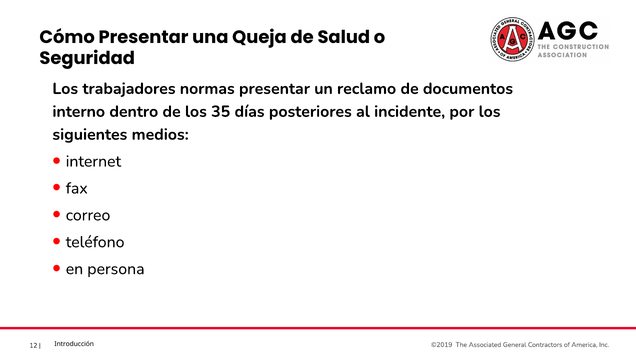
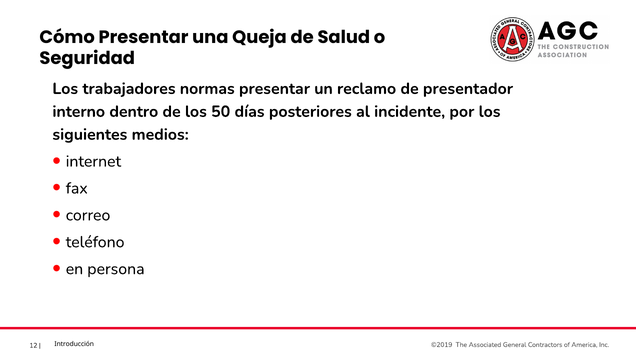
documentos: documentos -> presentador (468, 89)
35: 35 -> 50 (221, 111)
